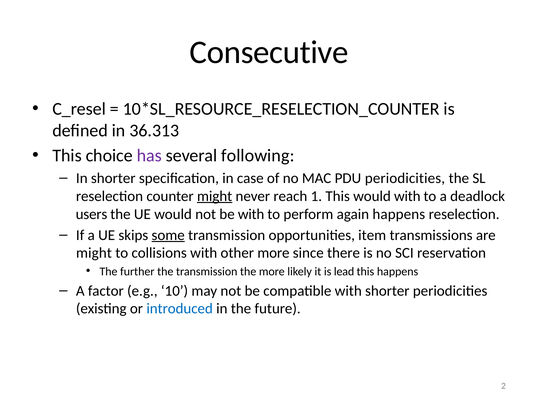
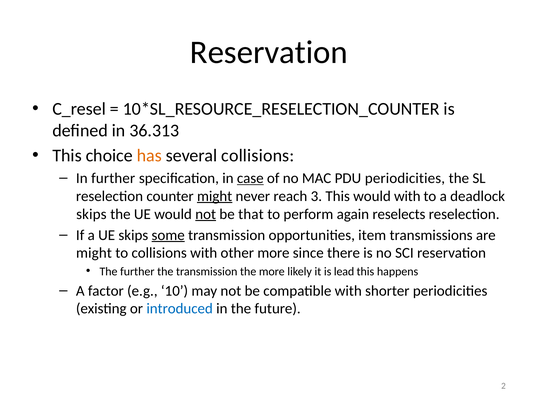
Consecutive: Consecutive -> Reservation (269, 52)
has colour: purple -> orange (149, 155)
several following: following -> collisions (258, 155)
In shorter: shorter -> further (113, 178)
case underline: none -> present (250, 178)
1: 1 -> 3 (316, 196)
users: users -> skips (91, 214)
not underline: none -> present (206, 214)
be with: with -> that (251, 214)
again happens: happens -> reselects (399, 214)
